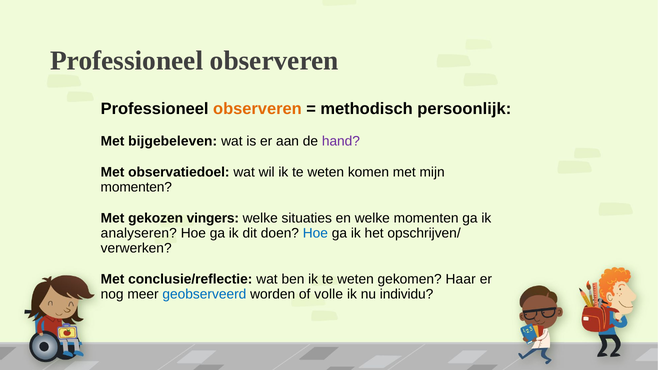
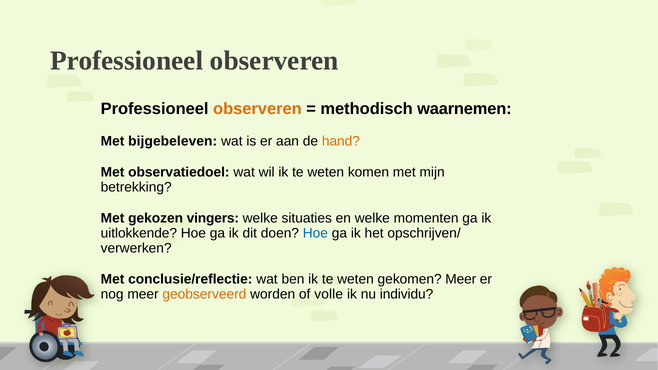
persoonlijk: persoonlijk -> waarnemen (464, 109)
hand colour: purple -> orange (341, 141)
momenten: momenten -> betrekking (136, 187)
analyseren: analyseren -> uitlokkende (139, 233)
gekomen Haar: Haar -> Meer (461, 279)
geobserveerd colour: blue -> orange (204, 294)
